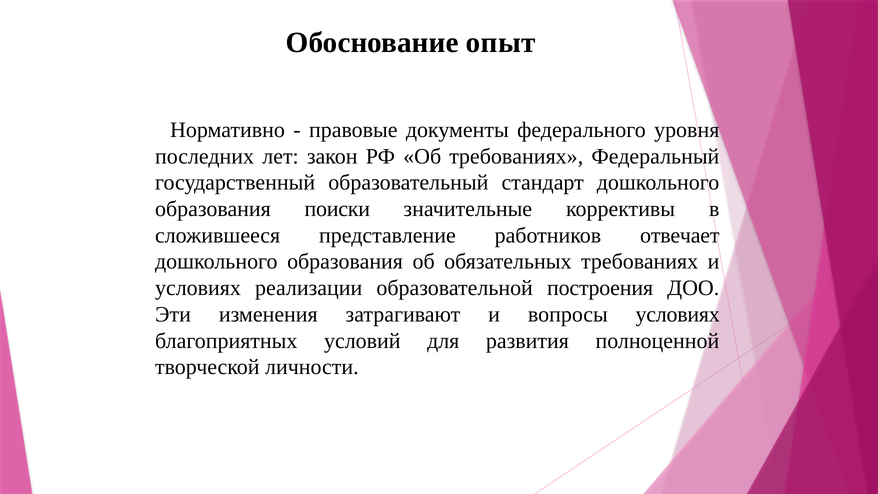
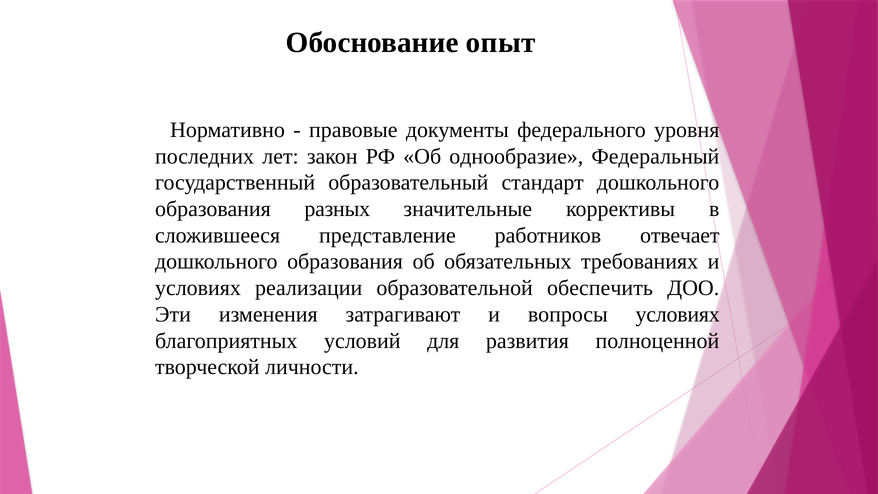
Об требованиях: требованиях -> однообразие (516, 156)
поиски: поиски -> разных (337, 209)
построения: построения -> обеспечить (600, 288)
